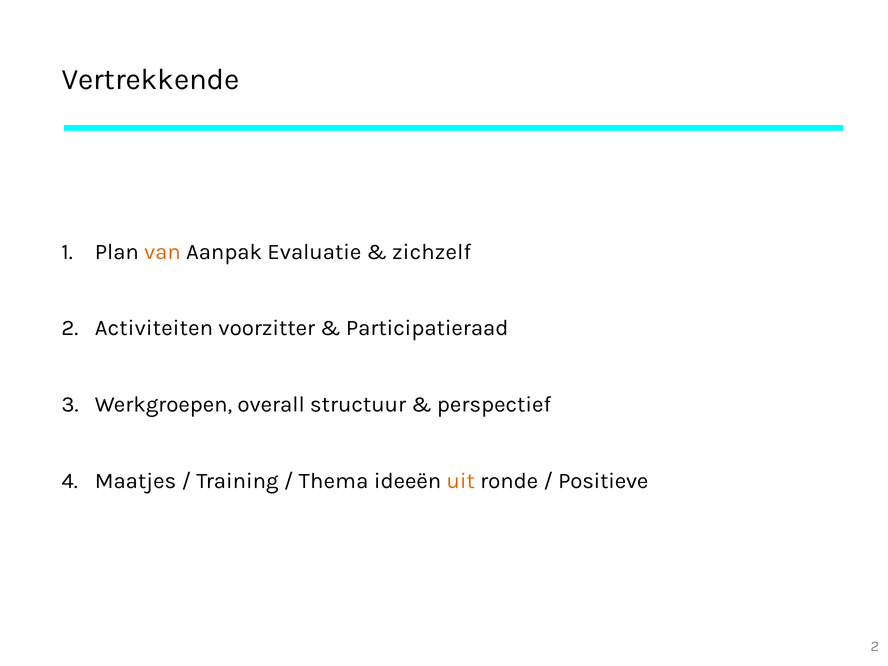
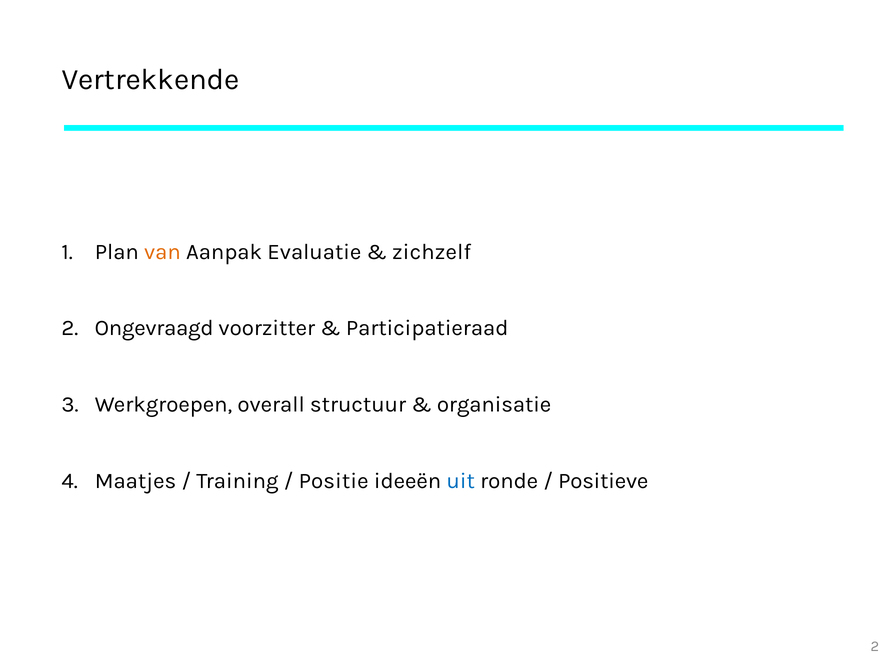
Activiteiten: Activiteiten -> Ongevraagd (154, 328)
perspectief: perspectief -> organisatie (494, 405)
Thema: Thema -> Positie (334, 481)
uit colour: orange -> blue (461, 481)
